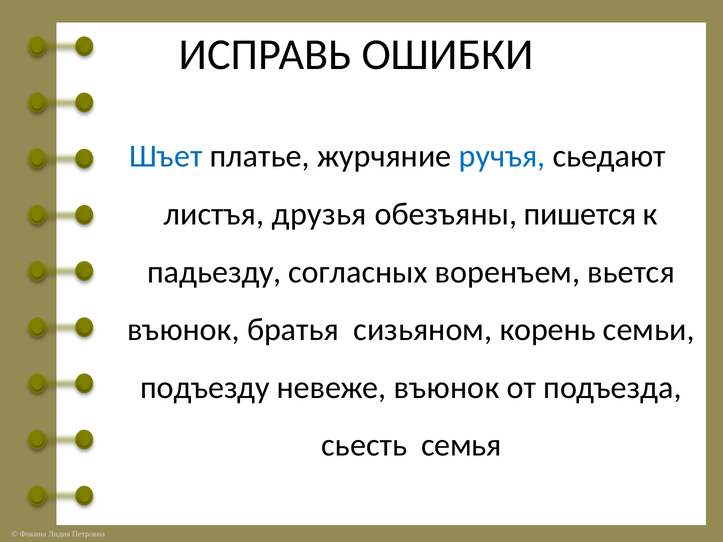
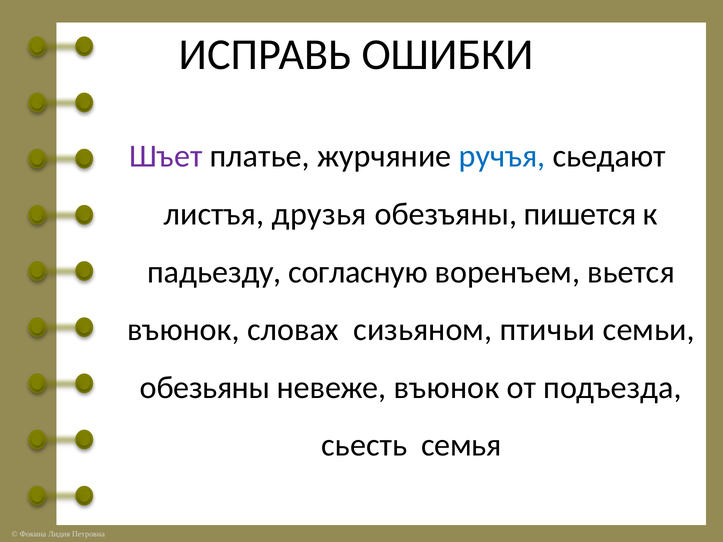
Шъет colour: blue -> purple (166, 156)
согласных: согласных -> согласную (358, 272)
братья: братья -> словах (293, 330)
корень: корень -> птичьи (547, 330)
подъезду: подъезду -> обезьяны (205, 388)
